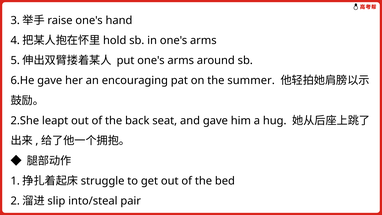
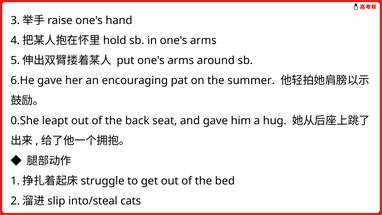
2.She: 2.She -> 0.She (25, 121)
pair: pair -> cats (131, 201)
